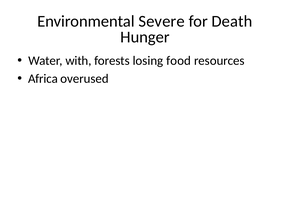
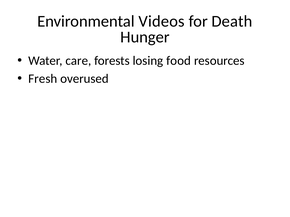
Severe: Severe -> Videos (162, 21)
with: with -> care (78, 61)
Africa: Africa -> Fresh (43, 79)
